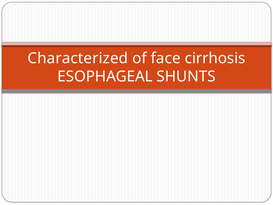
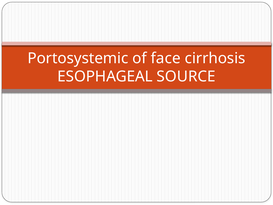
Characterized: Characterized -> Portosystemic (78, 58)
SHUNTS: SHUNTS -> SOURCE (186, 76)
